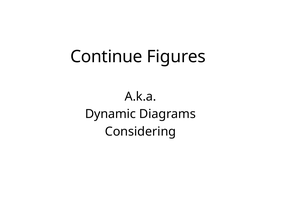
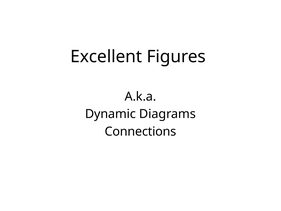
Continue: Continue -> Excellent (106, 57)
Considering: Considering -> Connections (141, 131)
